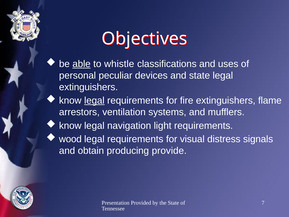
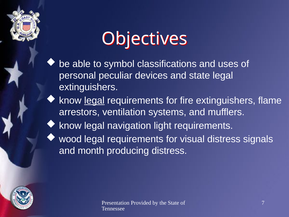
able underline: present -> none (82, 64)
whistle: whistle -> symbol (119, 64)
obtain: obtain -> month (91, 151)
producing provide: provide -> distress (169, 151)
